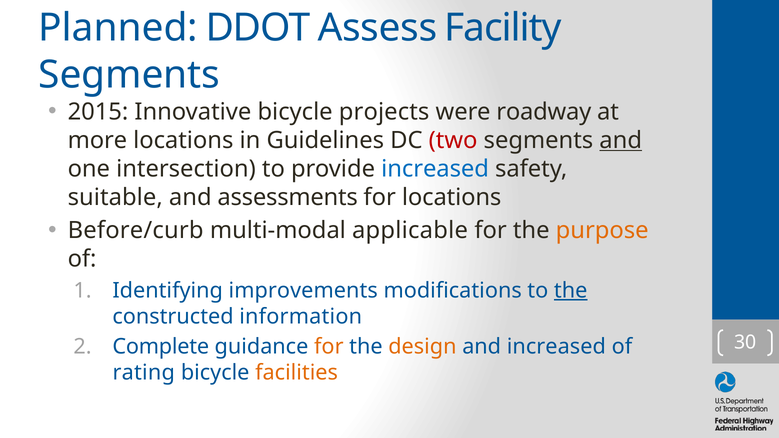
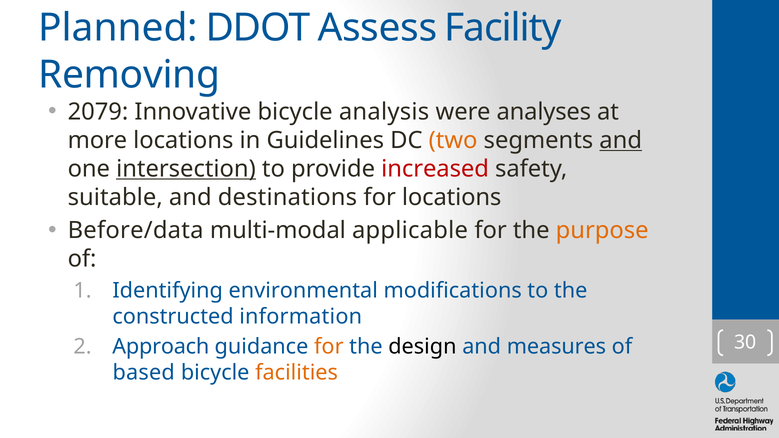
Segments: Segments -> Removing (129, 75)
2015: 2015 -> 2079 (98, 112)
projects: projects -> analysis (384, 112)
roadway: roadway -> analyses (544, 112)
two colour: red -> orange (453, 140)
intersection underline: none -> present (186, 169)
increased colour: blue -> red (435, 169)
assessments: assessments -> destinations (287, 197)
Before/curb: Before/curb -> Before/data (136, 231)
improvements: improvements -> environmental (303, 291)
the underline: present -> none (571, 291)
Complete: Complete -> Approach (161, 347)
design colour: orange -> black (422, 347)
and increased: increased -> measures (556, 347)
rating: rating -> based (144, 373)
